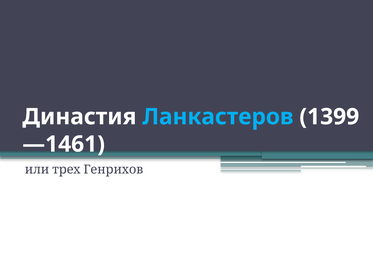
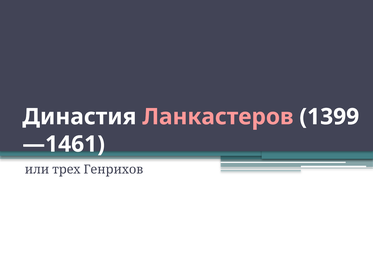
Ланкастеров colour: light blue -> pink (218, 117)
